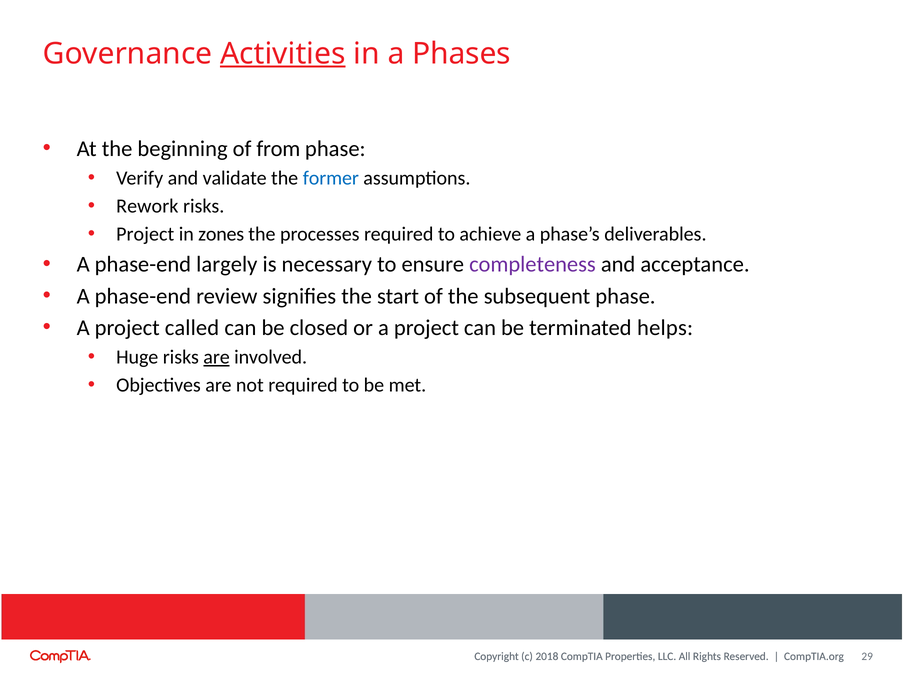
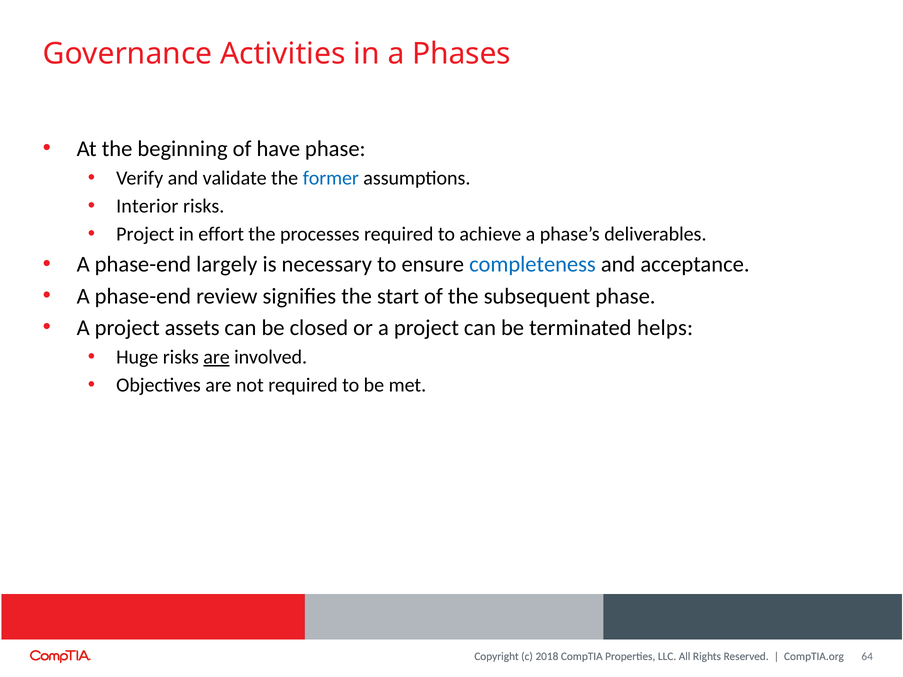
Activities underline: present -> none (283, 54)
from: from -> have (278, 149)
Rework: Rework -> Interior (147, 206)
zones: zones -> effort (221, 234)
completeness colour: purple -> blue (532, 265)
called: called -> assets (192, 328)
29: 29 -> 64 (867, 657)
